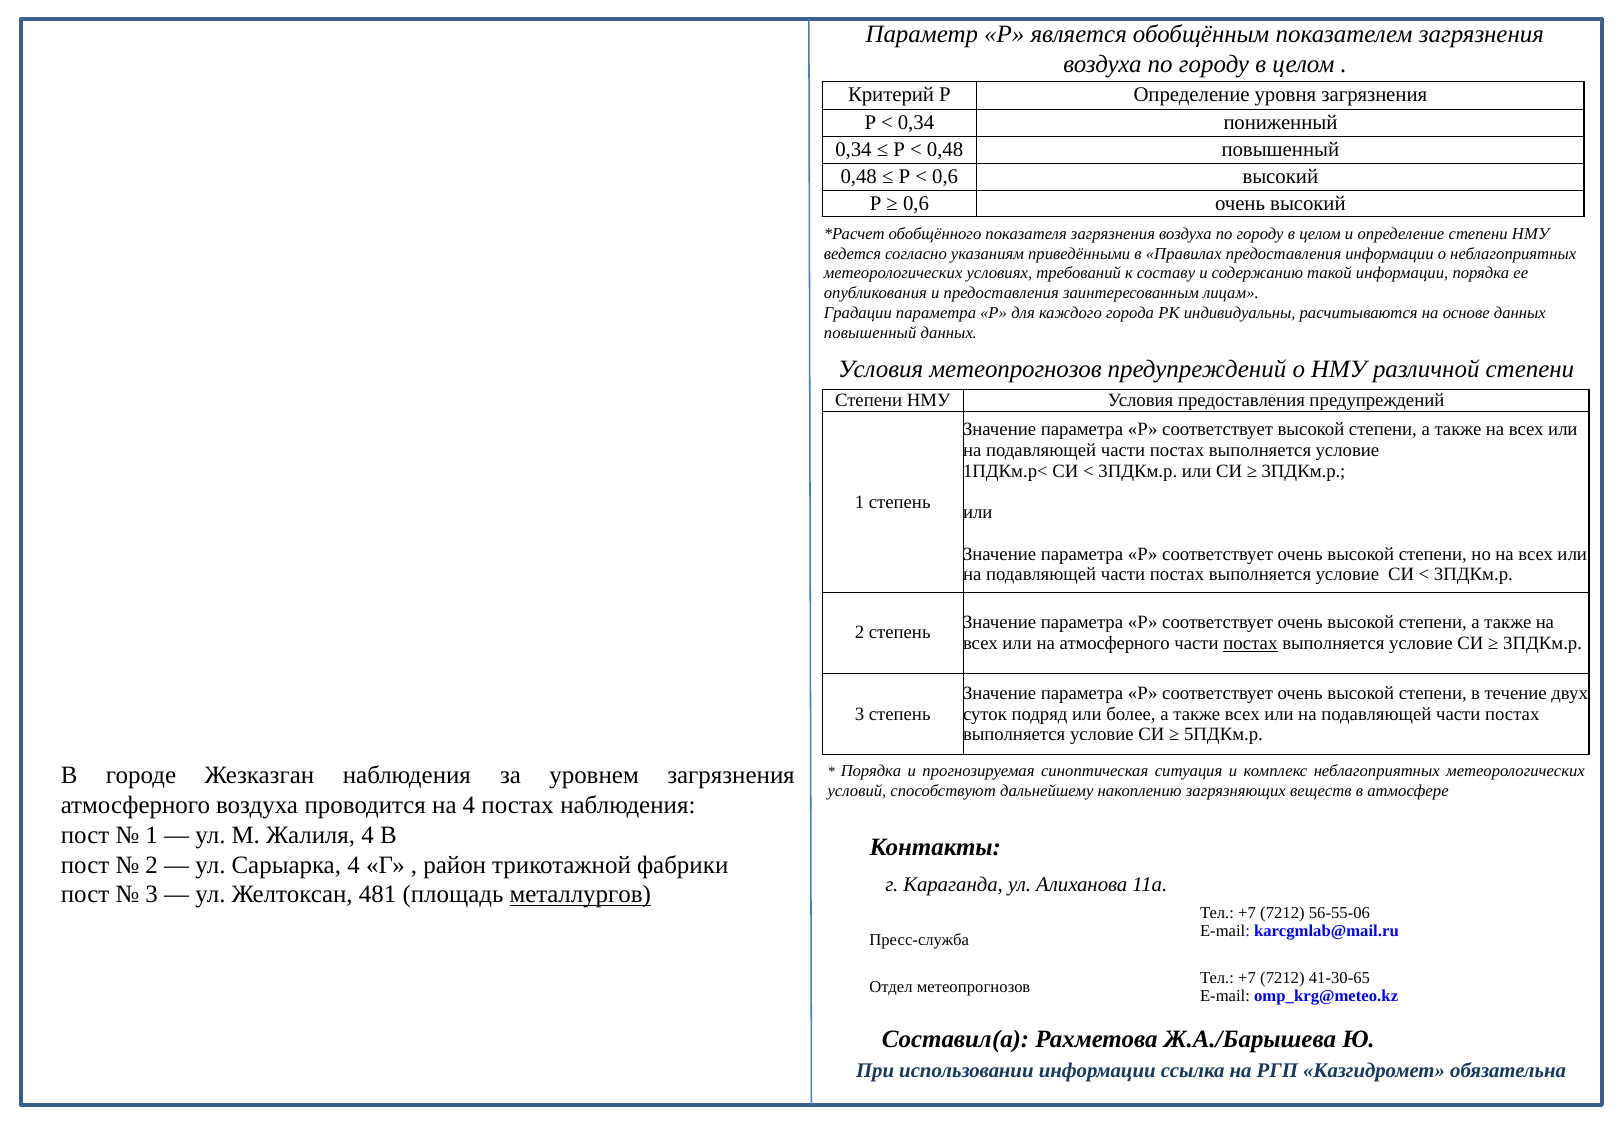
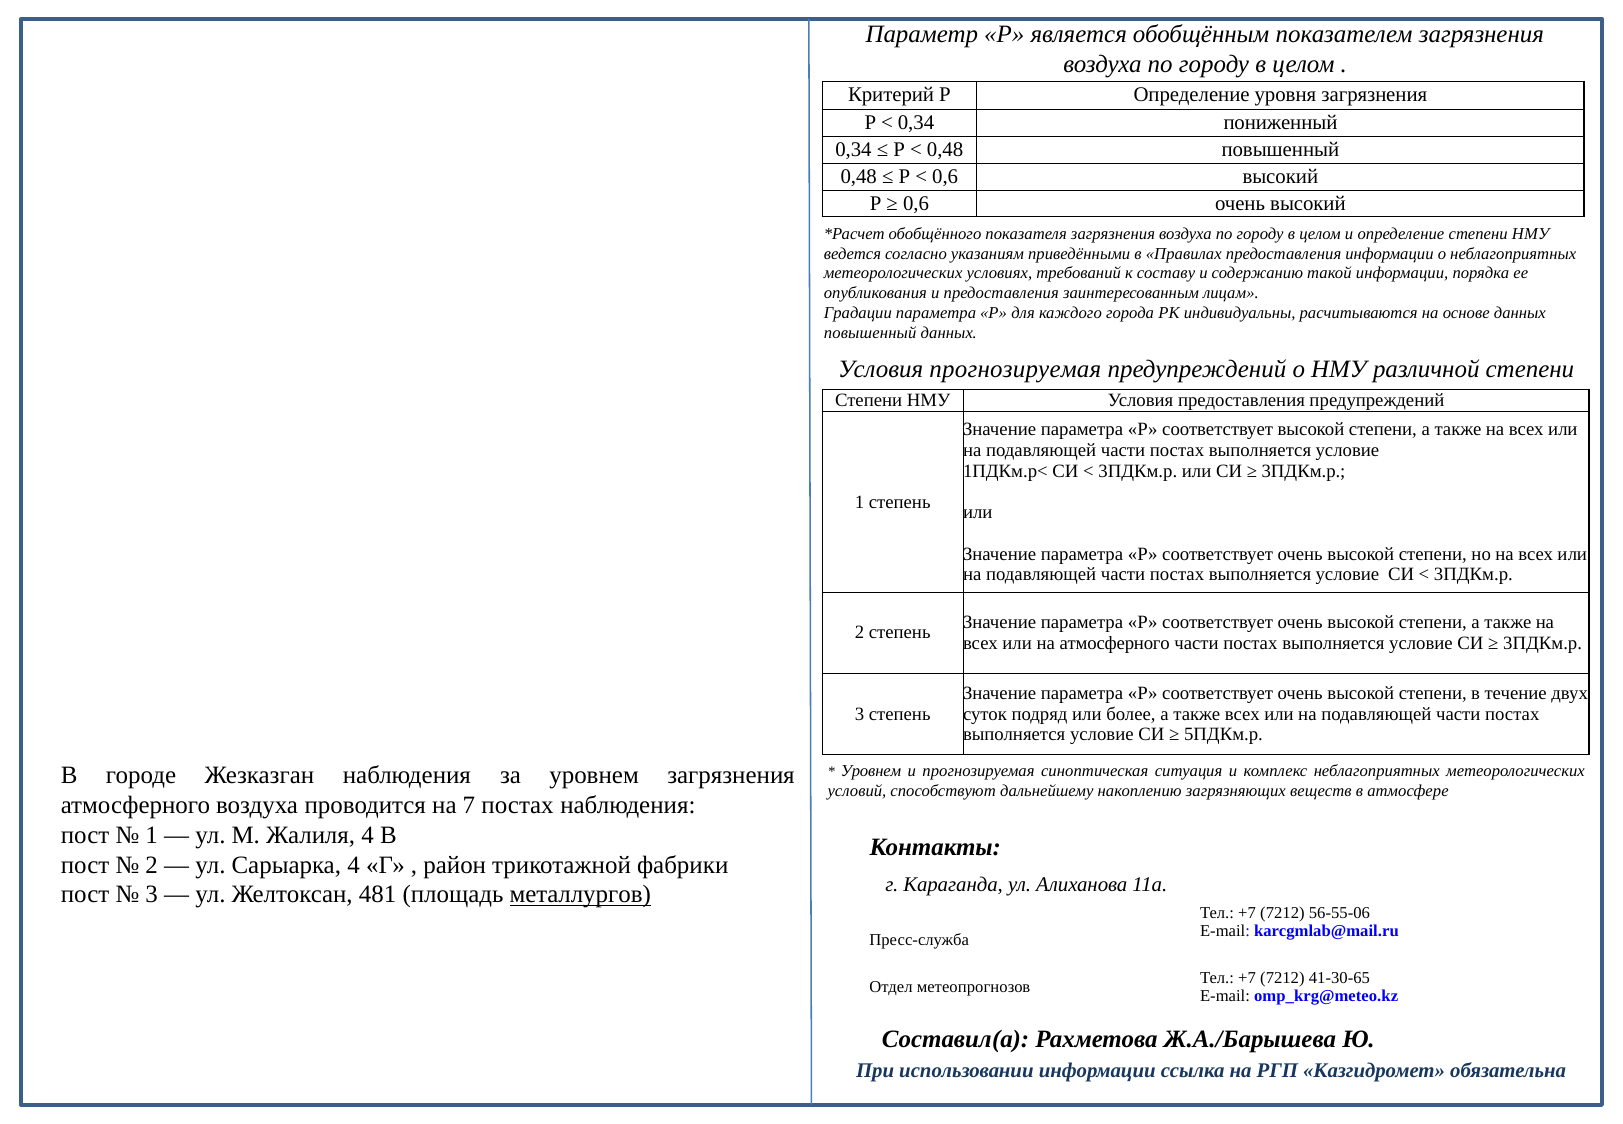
Условия метеопрогнозов: метеопрогнозов -> прогнозируемая (1015, 369)
постах underline: present -> none (1250, 643)
Порядка: Порядка -> Уровнем (871, 771)
на 4: 4 -> 7 (469, 805)
